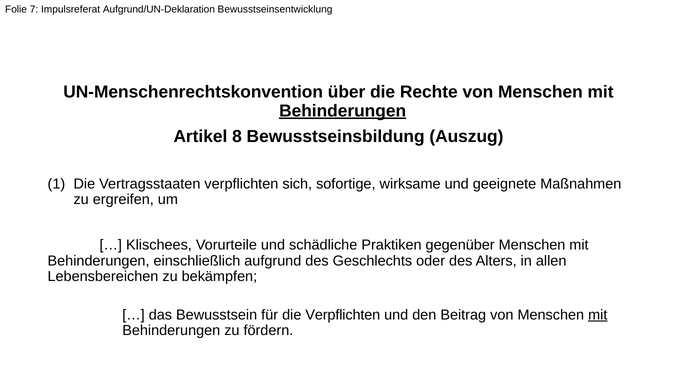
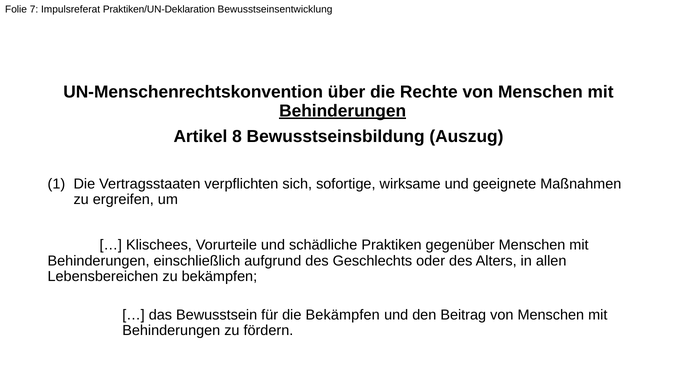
Aufgrund/UN-Deklaration: Aufgrund/UN-Deklaration -> Praktiken/UN-Deklaration (159, 9)
die Verpflichten: Verpflichten -> Bekämpfen (343, 315)
mit underline: present -> none (598, 315)
